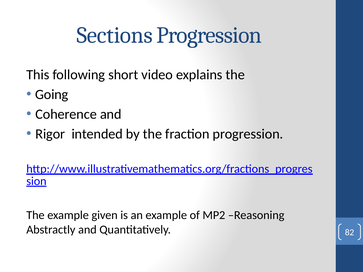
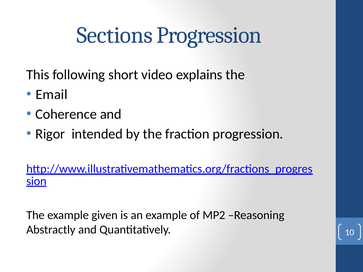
Going: Going -> Email (52, 95)
82: 82 -> 10 (350, 233)
